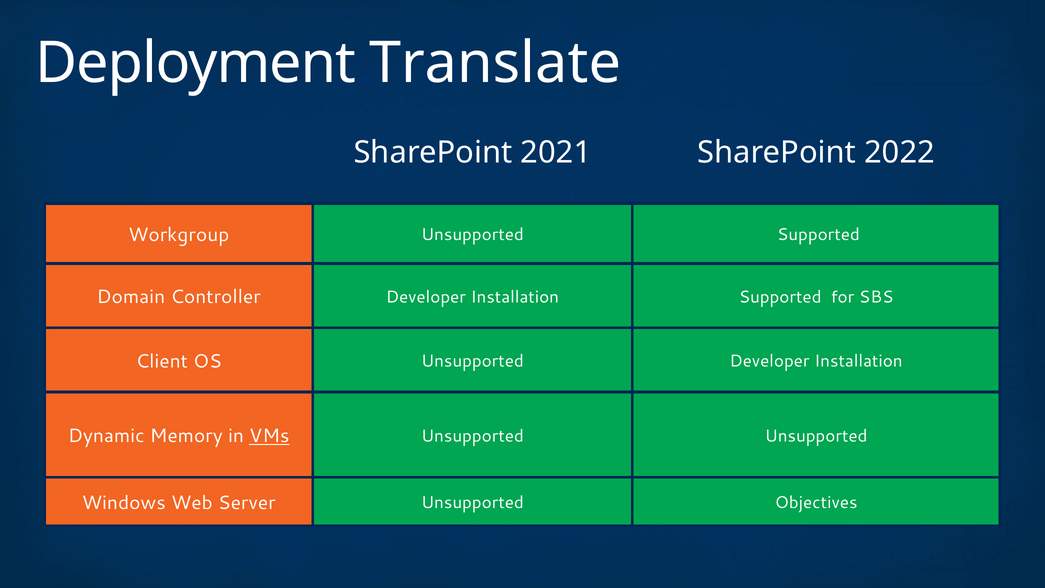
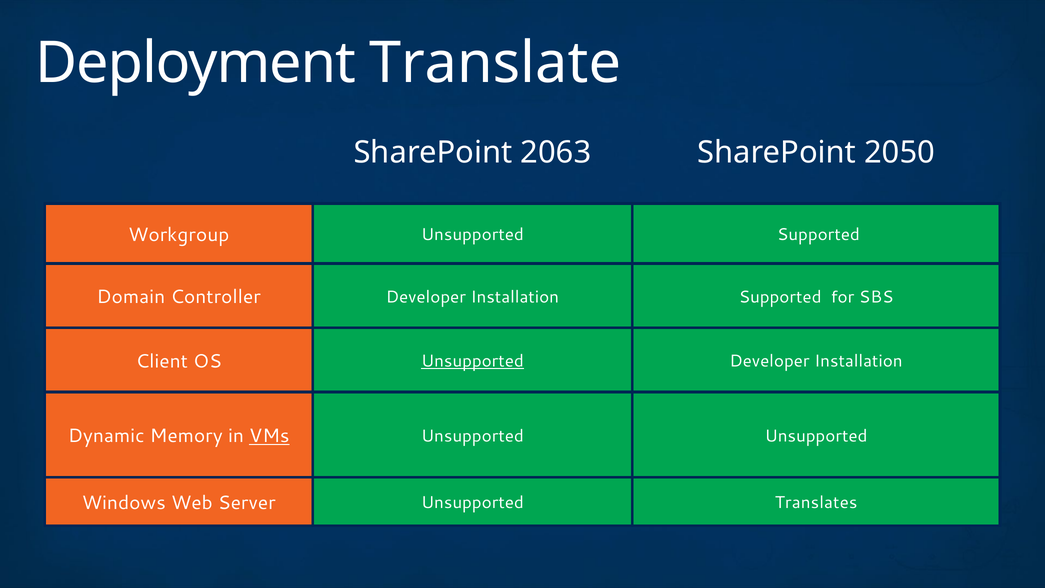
2021: 2021 -> 2063 (556, 152)
2022: 2022 -> 2050 (900, 152)
Unsupported underline: none -> present (472, 361)
Objectives: Objectives -> Translates (816, 503)
